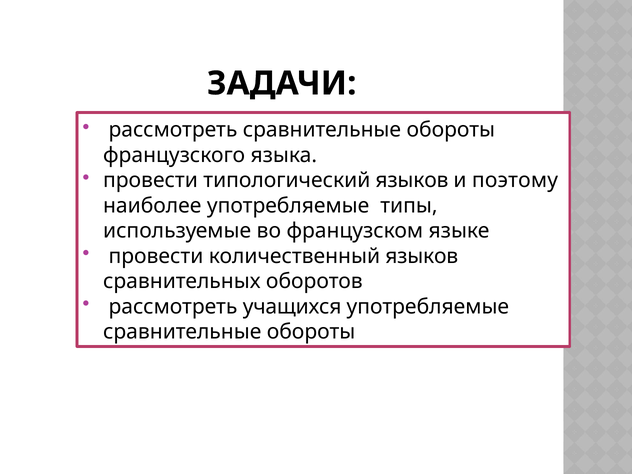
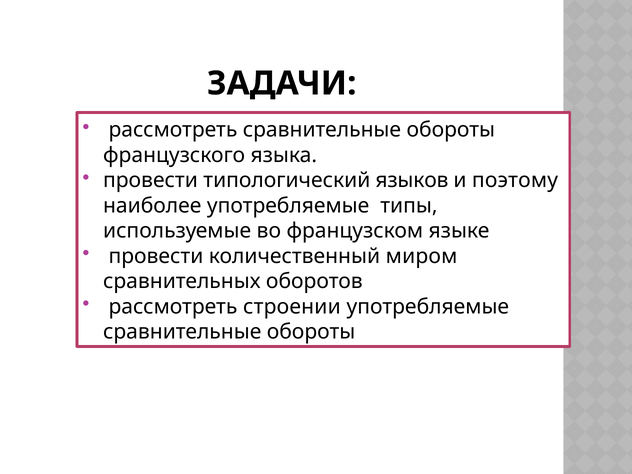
количественный языков: языков -> миром (422, 256)
учащихся: учащихся -> строении (292, 307)
